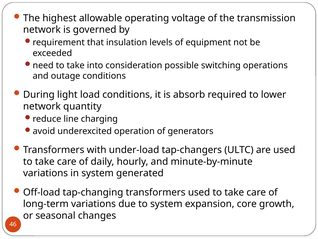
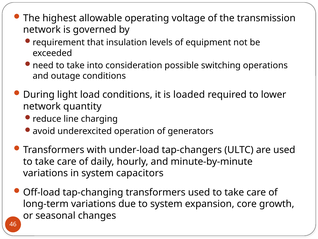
absorb: absorb -> loaded (189, 94)
generated: generated -> capacitors (140, 173)
